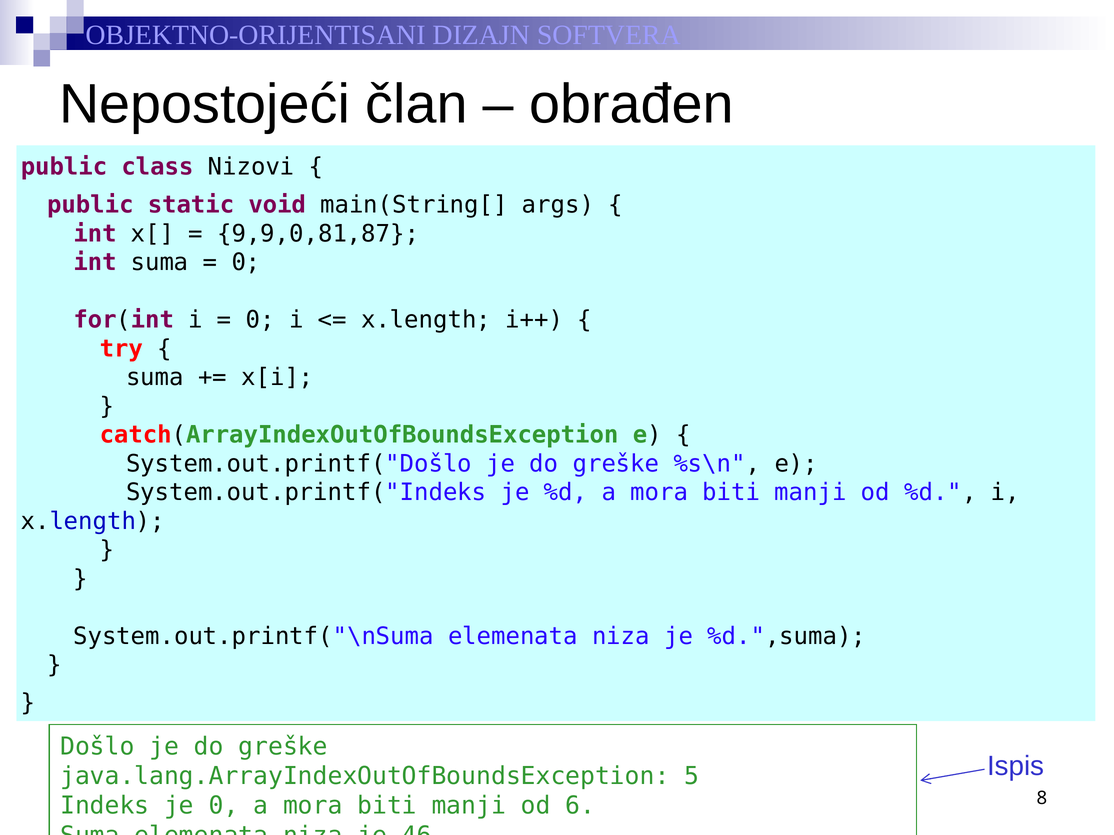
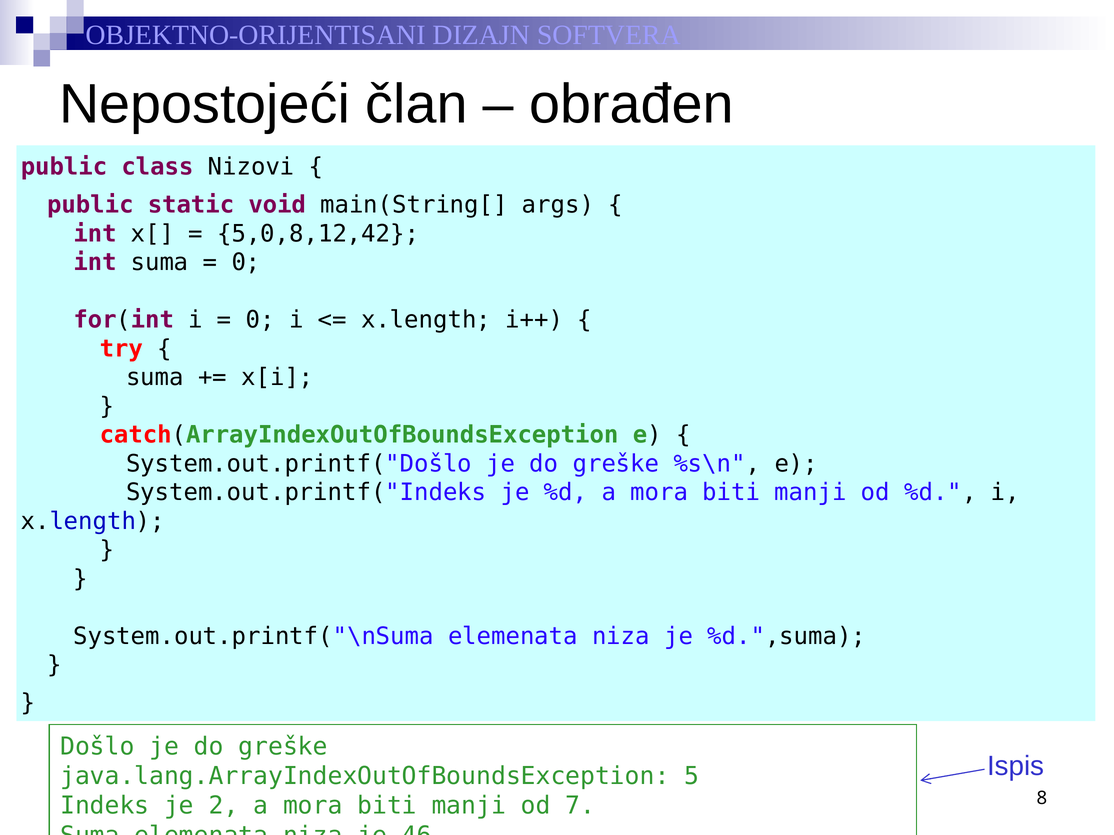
9,9,0,81,87: 9,9,0,81,87 -> 5,0,8,12,42 (318, 234)
je 0: 0 -> 2 (224, 806)
6: 6 -> 7 (580, 806)
